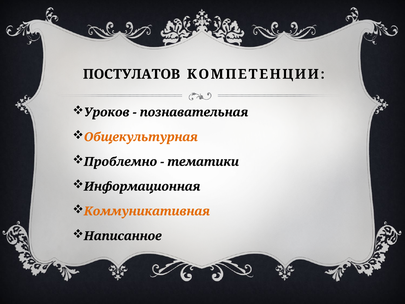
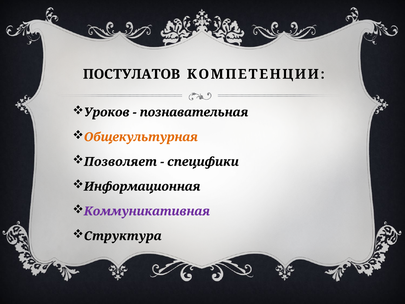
Проблемно: Проблемно -> Позволяет (120, 162)
тематики: тематики -> специфики (203, 162)
Коммуникативная colour: orange -> purple (147, 211)
Написанное: Написанное -> Структура (123, 236)
